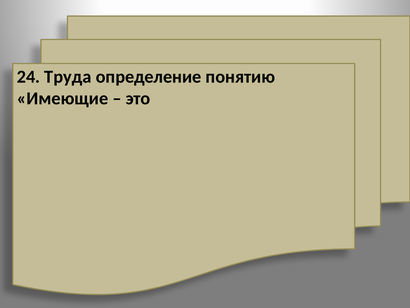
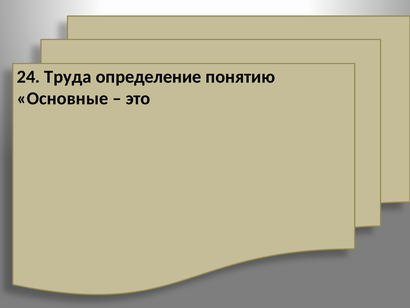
Имеющие: Имеющие -> Основные (63, 98)
